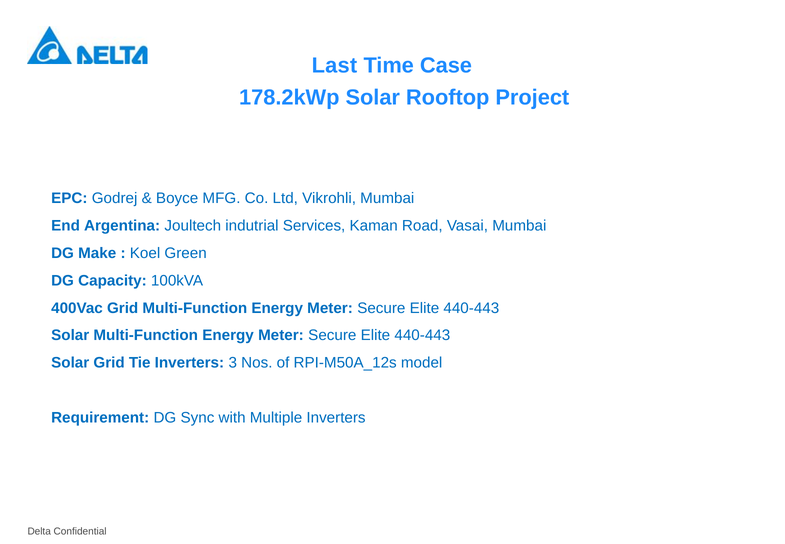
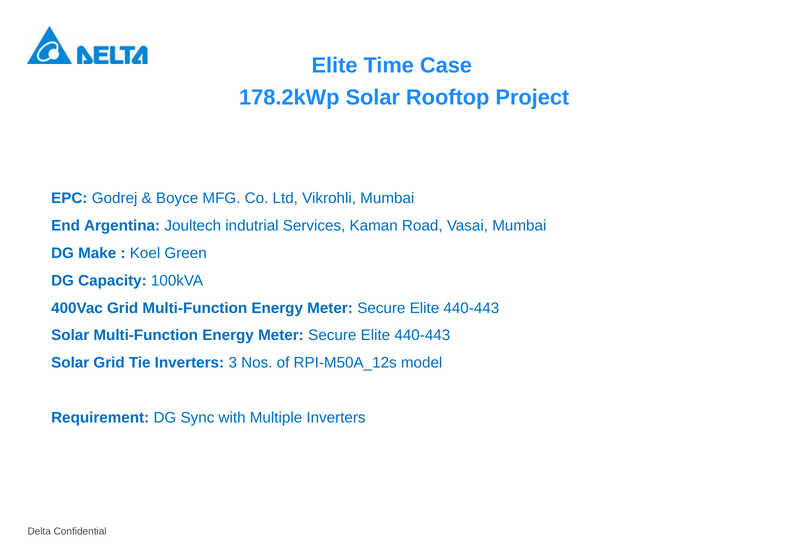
Last: Last -> Elite (335, 66)
